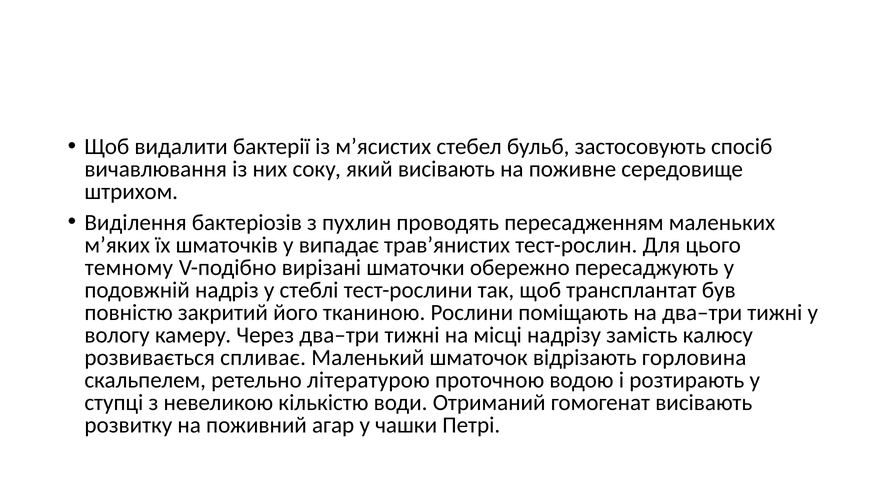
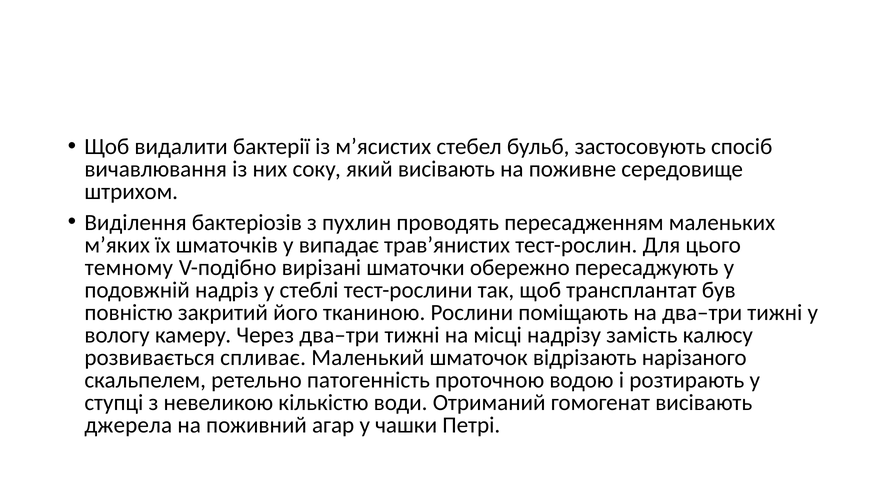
горловина: горловина -> нарізаного (694, 358)
літературою: літературою -> патогенність (368, 380)
розвитку: розвитку -> джерела (128, 425)
